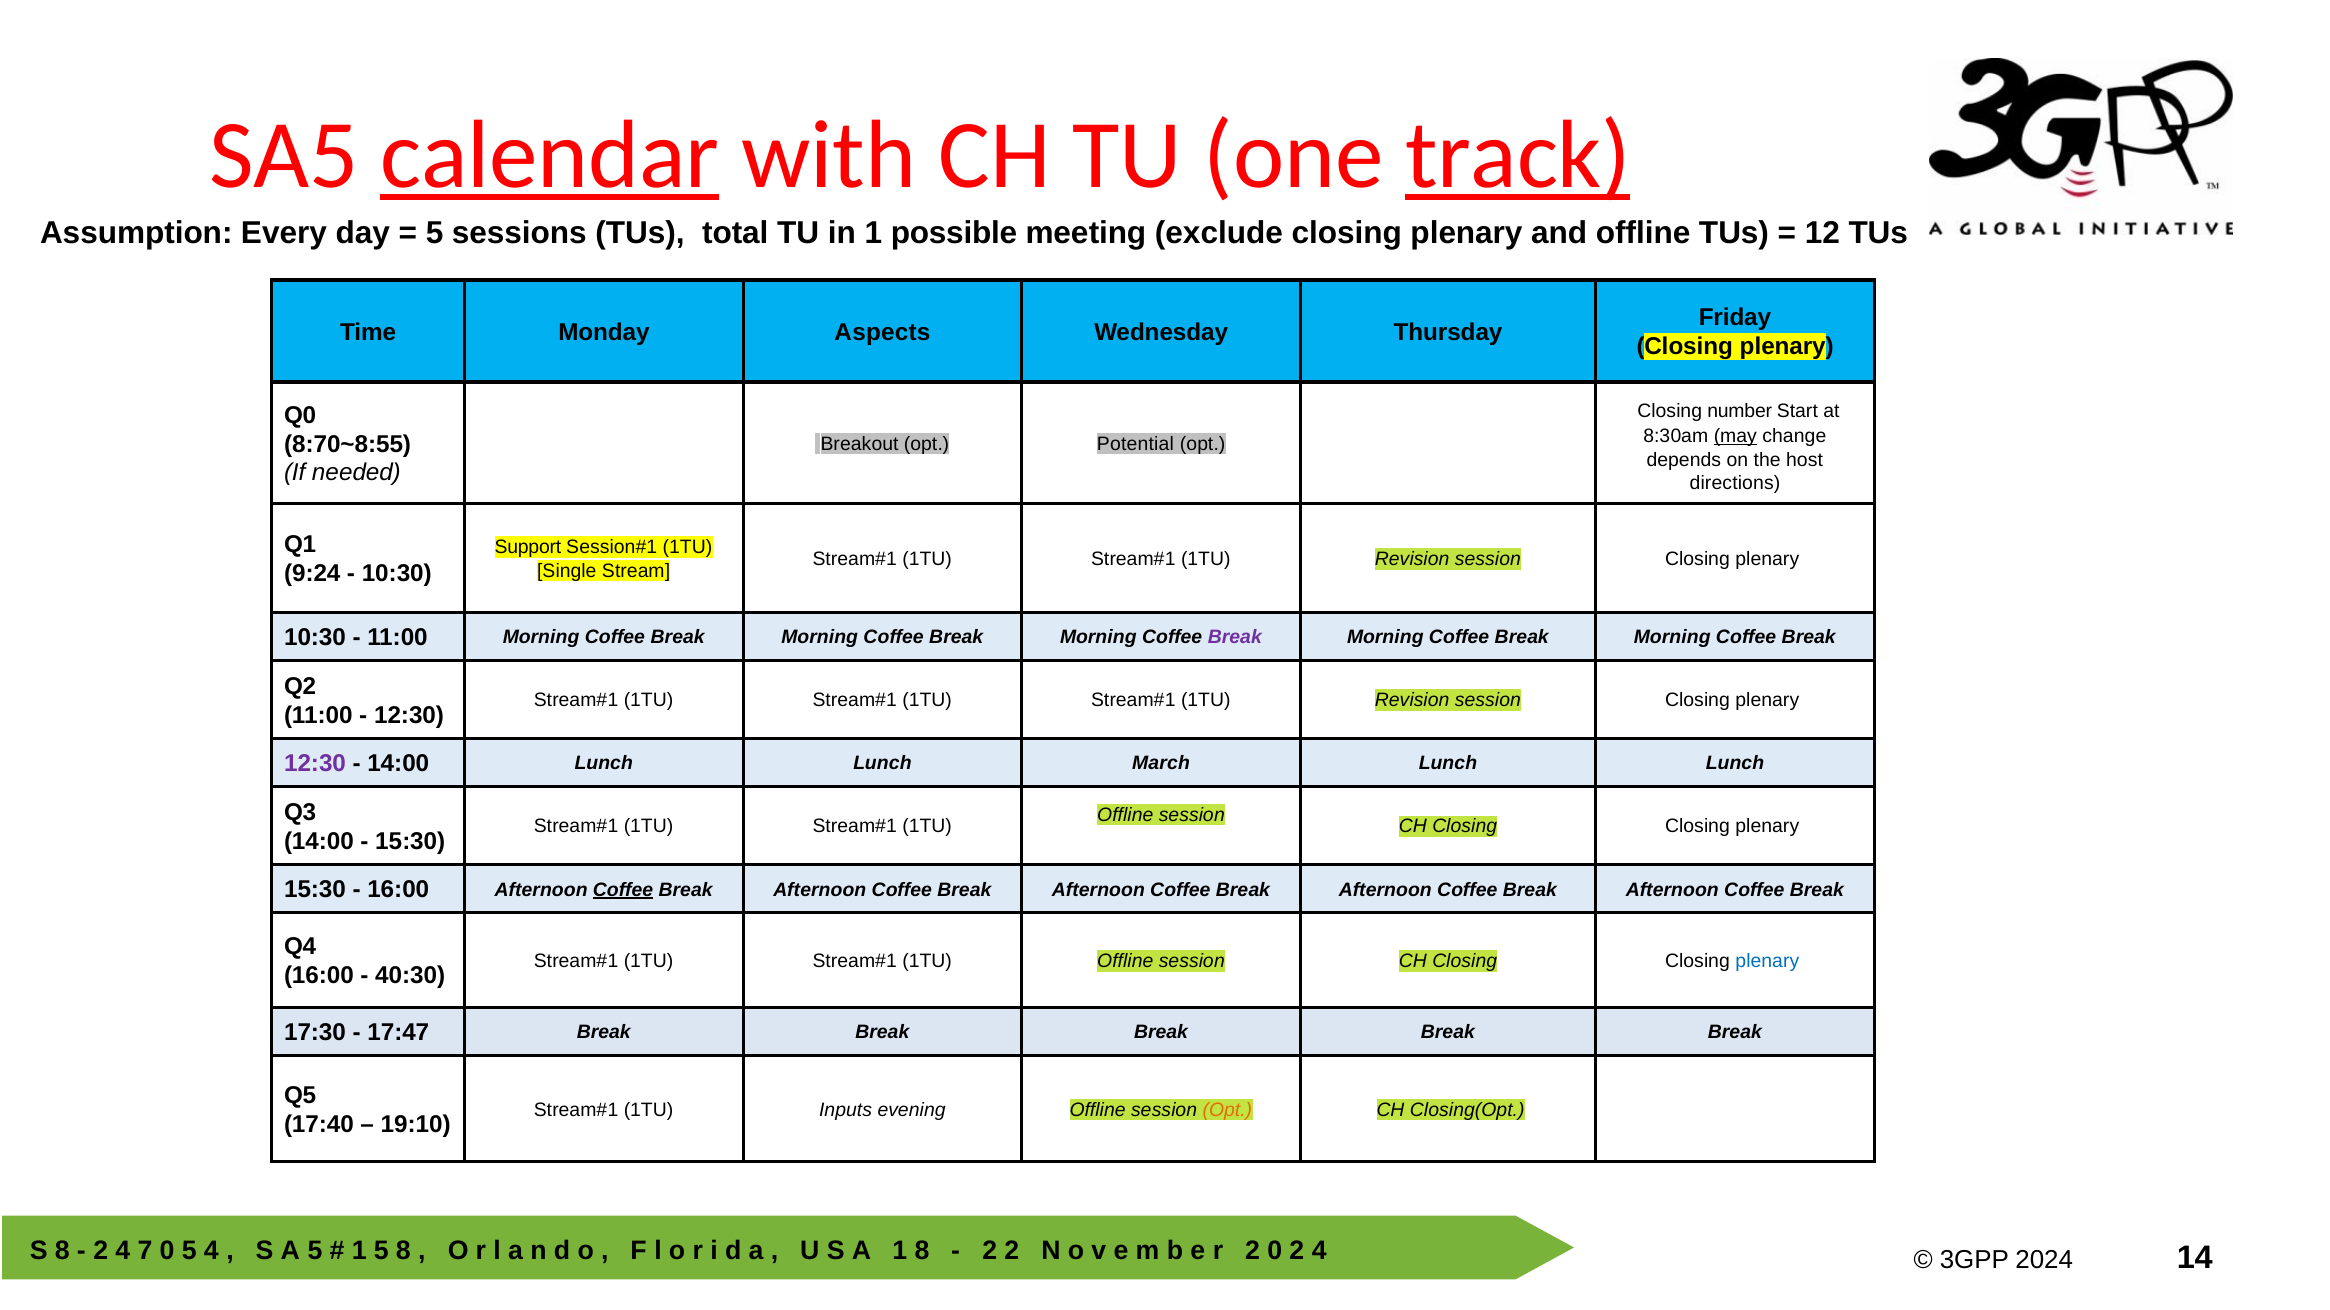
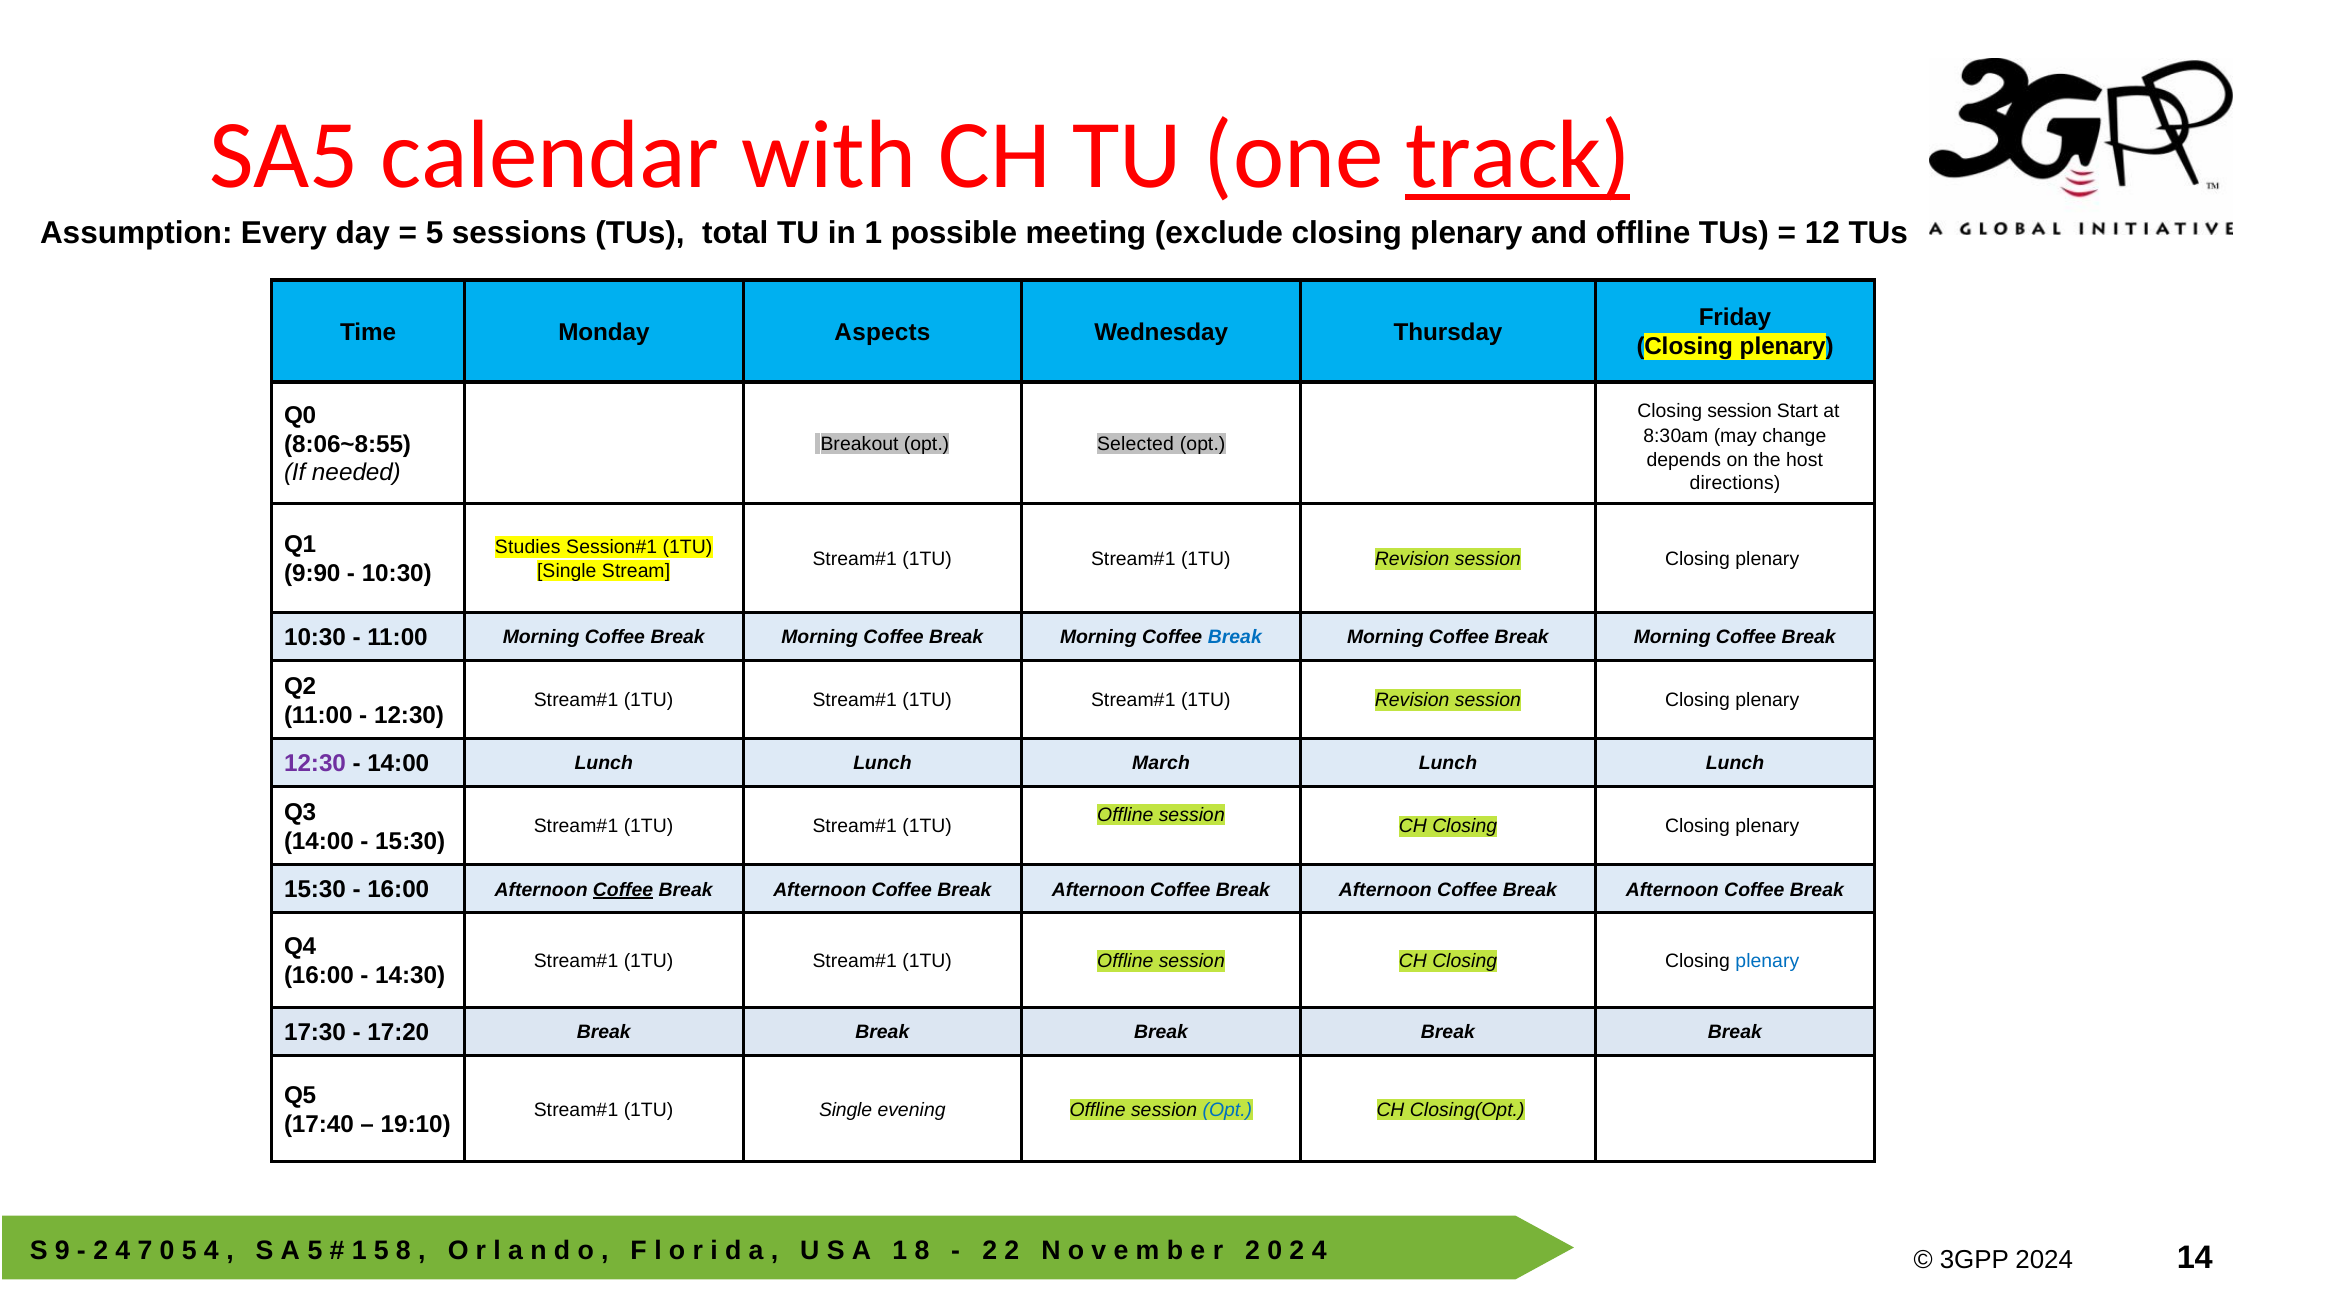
calendar underline: present -> none (550, 155)
Closing number: number -> session (1740, 412)
may underline: present -> none (1735, 437)
8:70~8:55: 8:70~8:55 -> 8:06~8:55 (348, 444)
Potential: Potential -> Selected (1135, 444)
Support: Support -> Studies (528, 547)
9:24: 9:24 -> 9:90 (312, 574)
Break colour: purple -> blue (1235, 638)
40:30: 40:30 -> 14:30 (410, 976)
17:47: 17:47 -> 17:20 (398, 1033)
Inputs: Inputs -> Single (846, 1110)
Opt colour: orange -> blue (1227, 1110)
8: 8 -> 9 (62, 1251)
